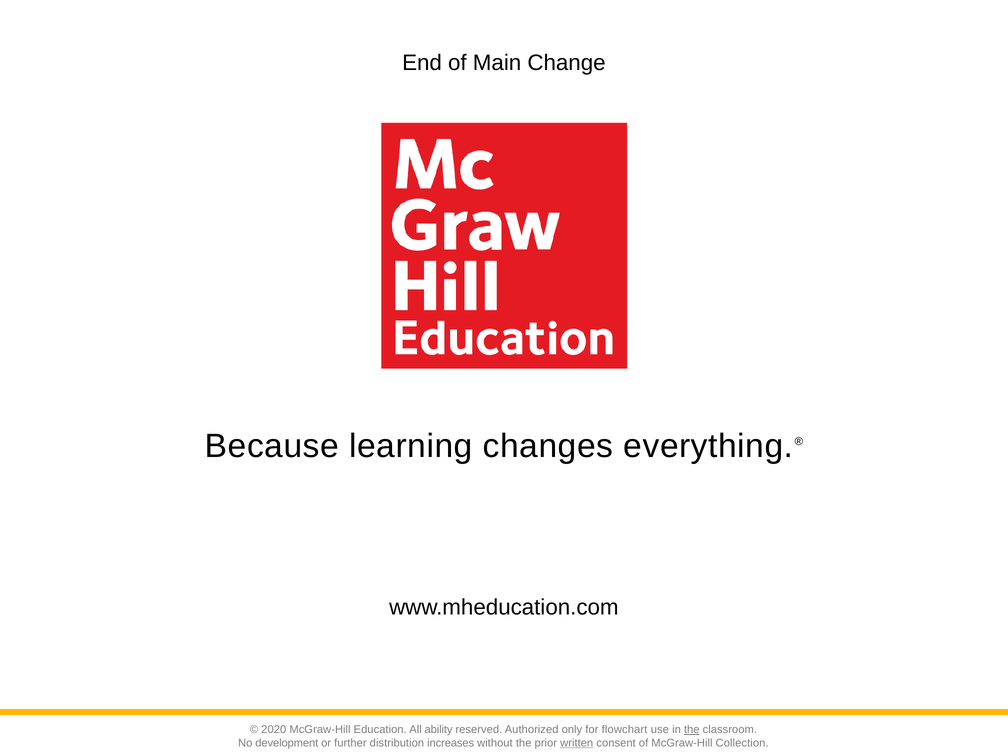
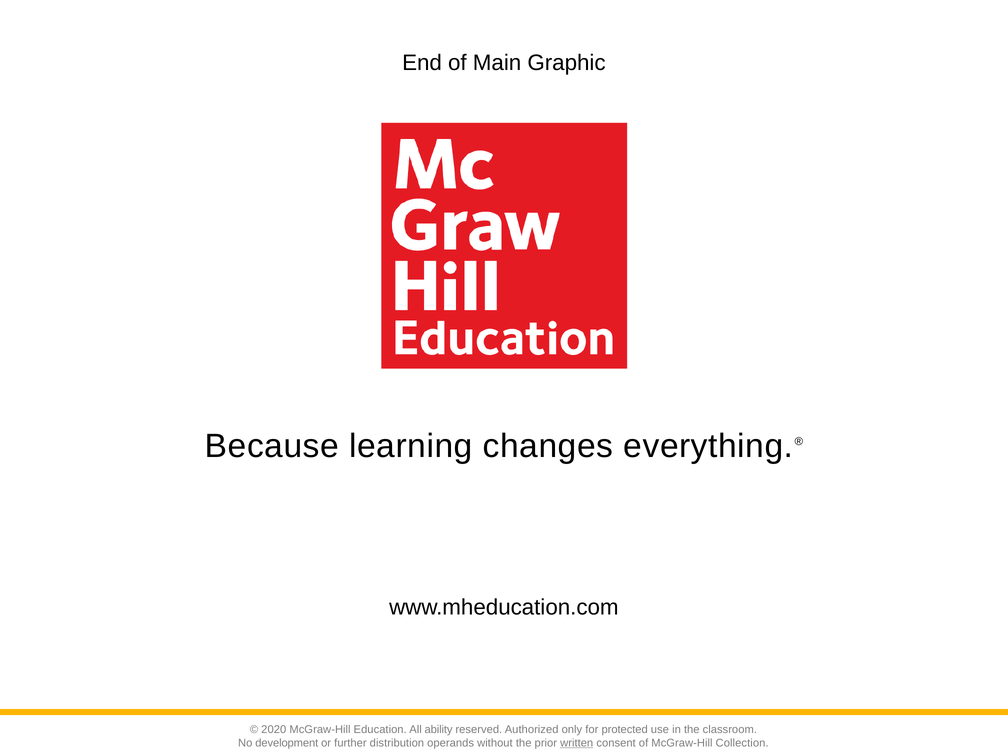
Change: Change -> Graphic (567, 63)
flowchart: flowchart -> protected (625, 730)
the underline: present -> none (692, 730)
increases: increases -> operands (451, 743)
